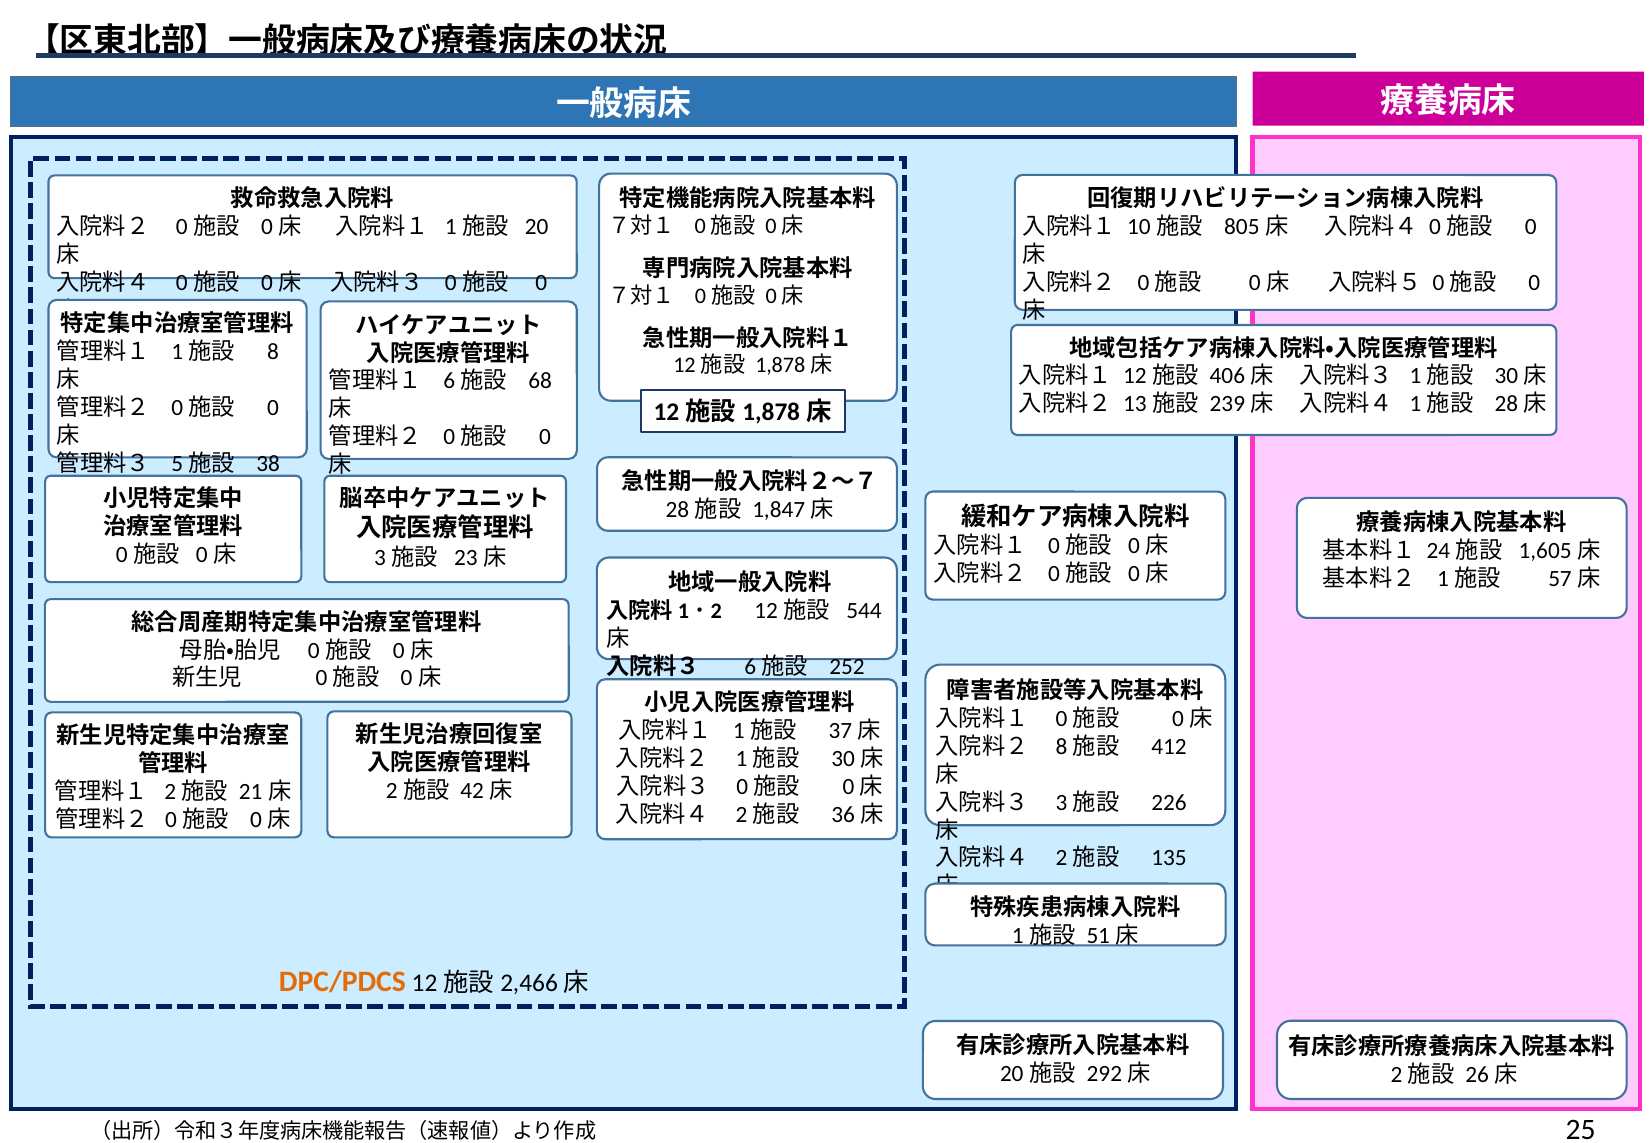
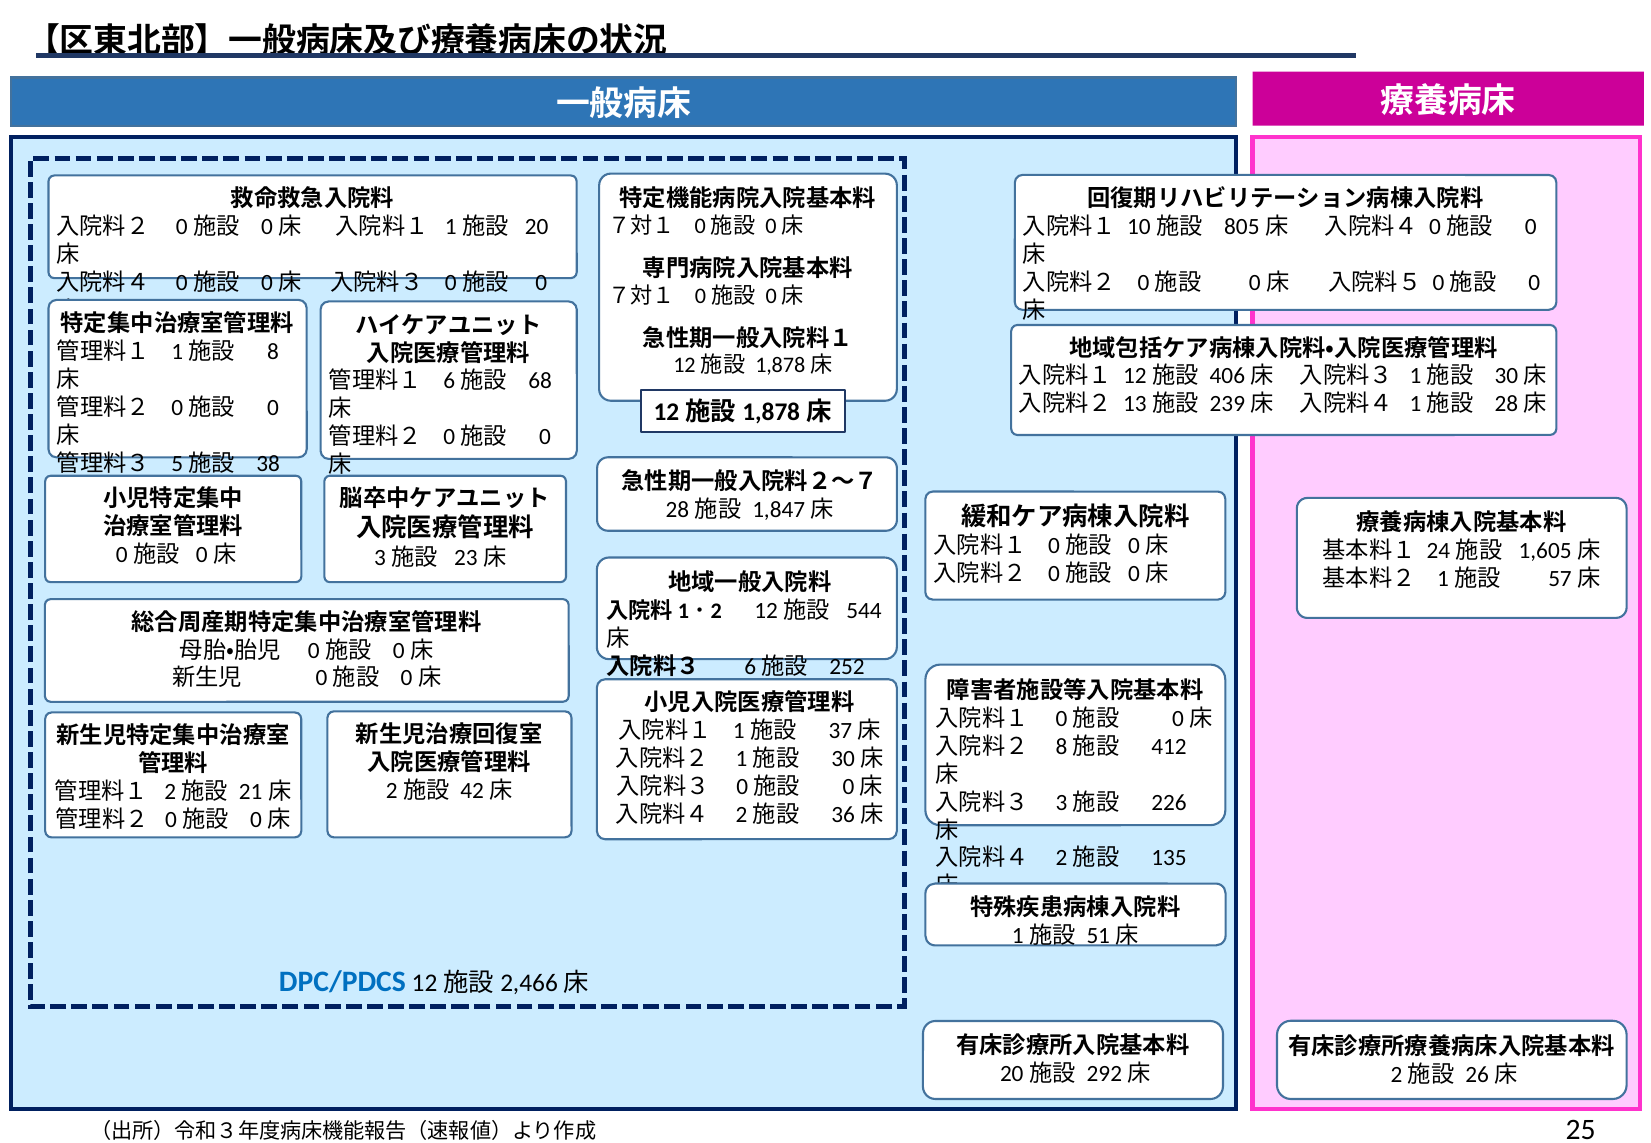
DPC/PDCS colour: orange -> blue (342, 982)
